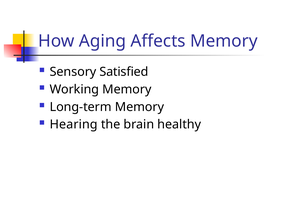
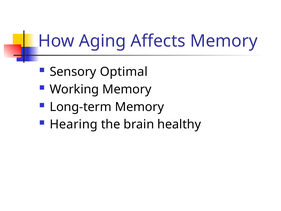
Satisfied: Satisfied -> Optimal (124, 72)
